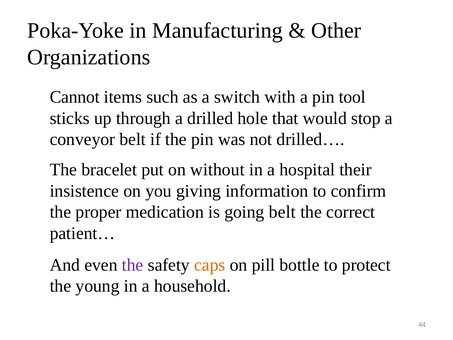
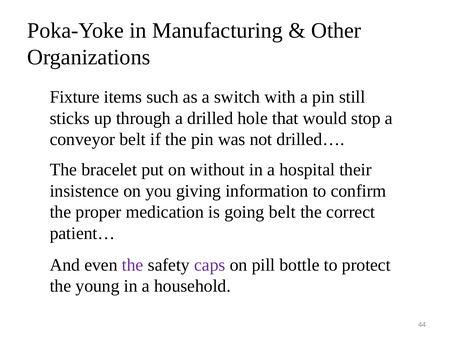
Cannot: Cannot -> Fixture (75, 97)
tool: tool -> still (352, 97)
caps colour: orange -> purple (210, 265)
